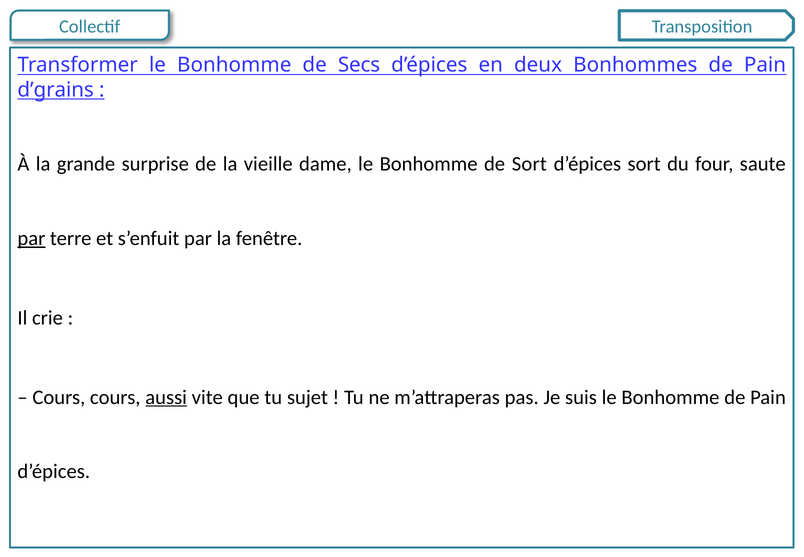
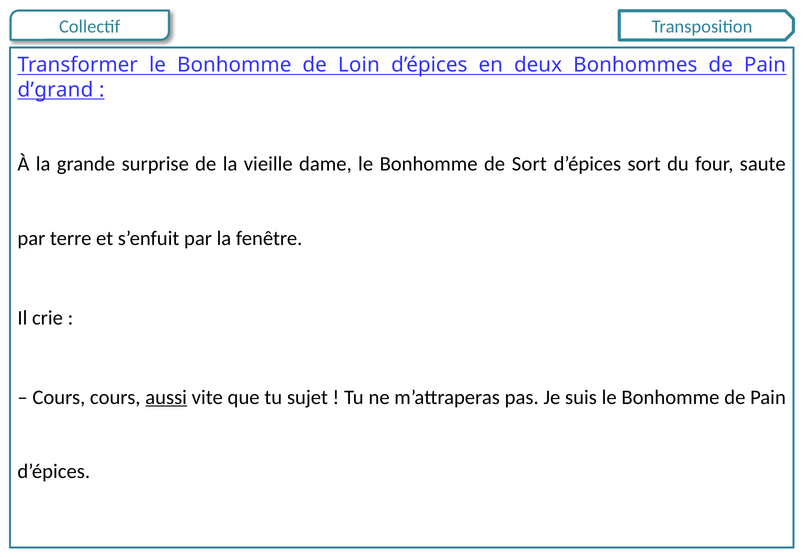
Secs: Secs -> Loin (359, 65)
d’grains: d’grains -> d’grand (55, 90)
par underline: present -> none (31, 238)
